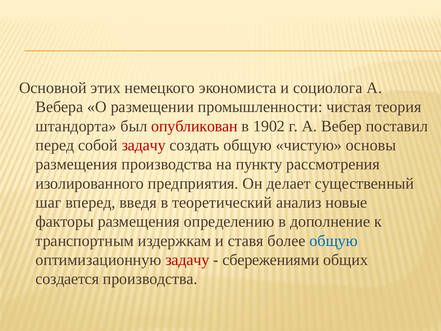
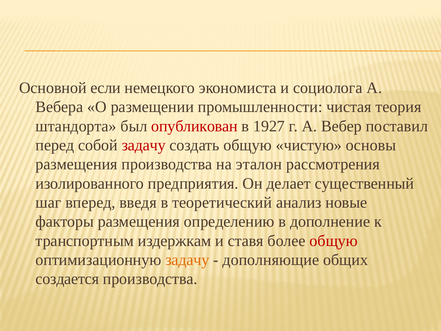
этих: этих -> если (106, 88)
1902: 1902 -> 1927 (269, 126)
пункту: пункту -> эталон (259, 164)
общую colour: blue -> red (334, 241)
задачу colour: red -> orange (187, 260)
сбережениями: сбережениями -> дополняющие (271, 260)
